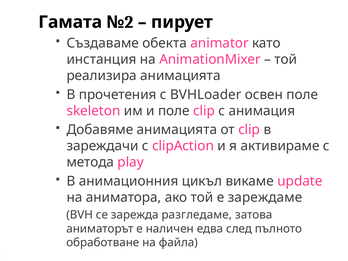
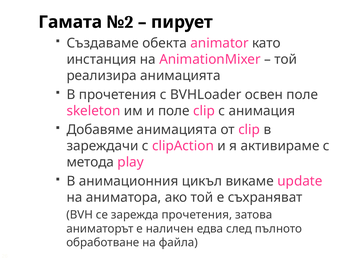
зареждаме: зареждаме -> съхраняват (265, 197)
зарежда разгледаме: разгледаме -> прочетения (197, 215)
